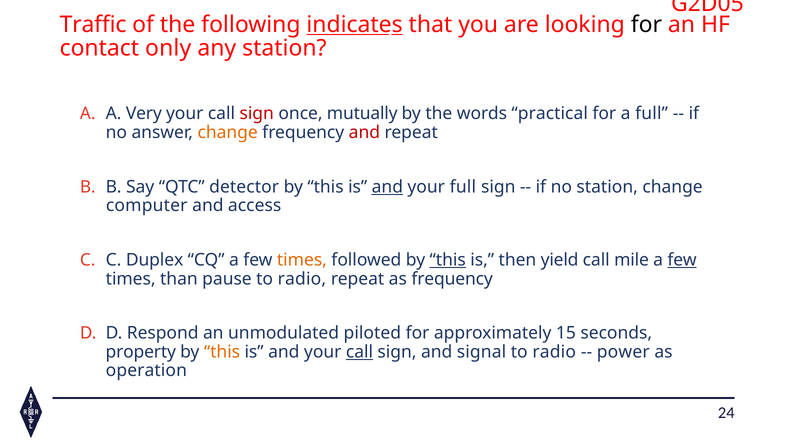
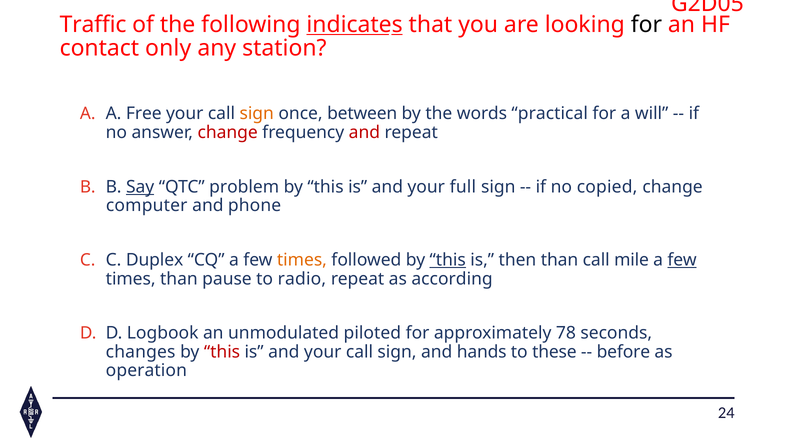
Very: Very -> Free (144, 114)
sign colour: red -> orange (257, 114)
mutually: mutually -> between (362, 114)
a full: full -> will (652, 114)
change colour: orange -> red (228, 133)
Say underline: none -> present (140, 187)
detector: detector -> problem (244, 187)
and underline: present -> none (387, 187)
no station: station -> copied (607, 187)
access: access -> phone (255, 206)
then yield: yield -> than (560, 260)
as frequency: frequency -> according (452, 279)
Respond: Respond -> Logbook (163, 333)
15: 15 -> 78 (566, 333)
property: property -> changes (141, 352)
this colour: orange -> red (222, 352)
call underline: present -> none (359, 352)
signal: signal -> hands (482, 352)
radio: radio -> these (554, 352)
power: power -> before (623, 352)
